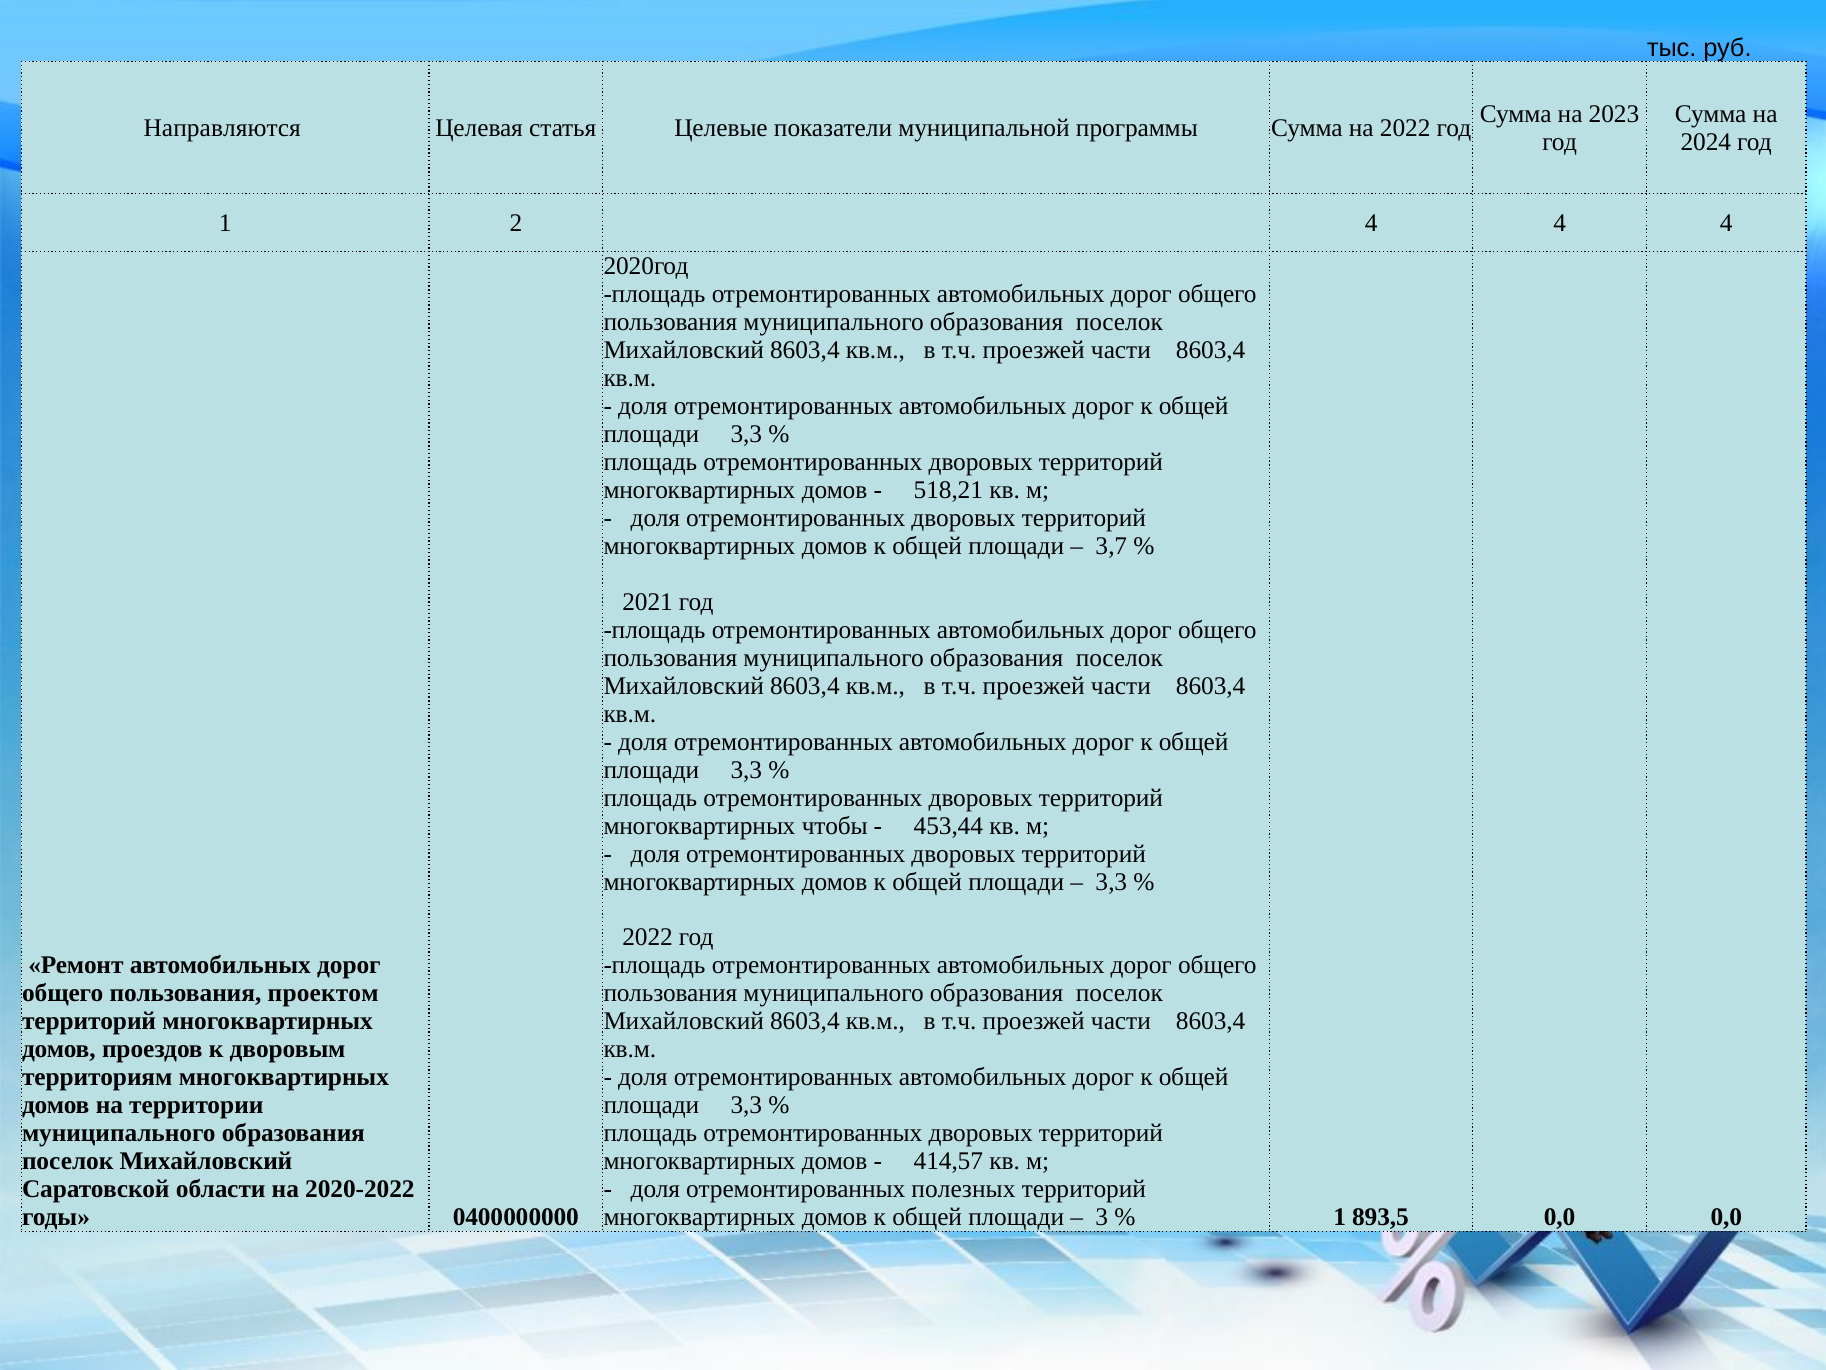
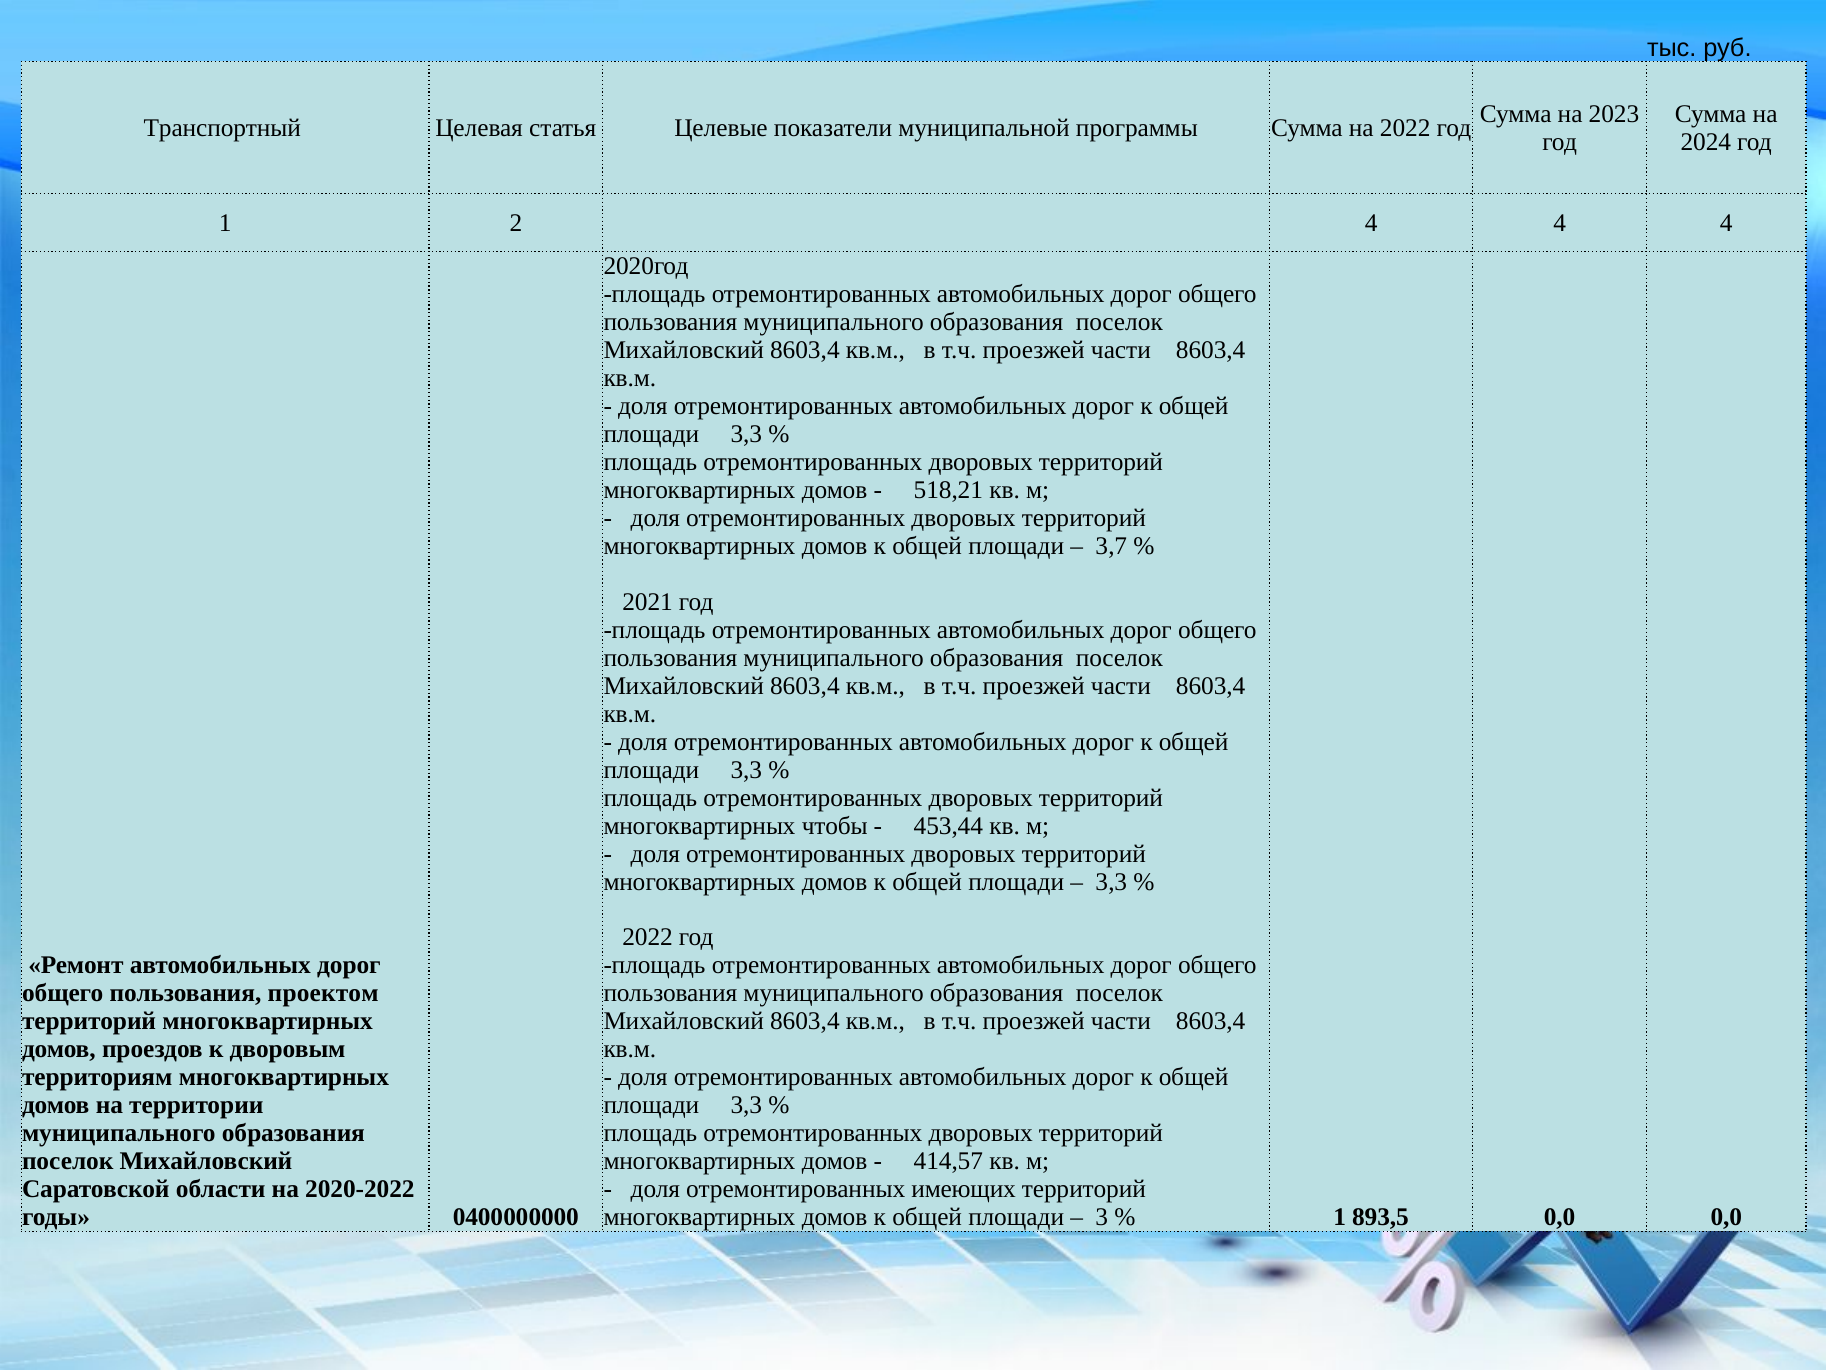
Направляются: Направляются -> Транспортный (222, 128)
полезных: полезных -> имеющих (964, 1189)
